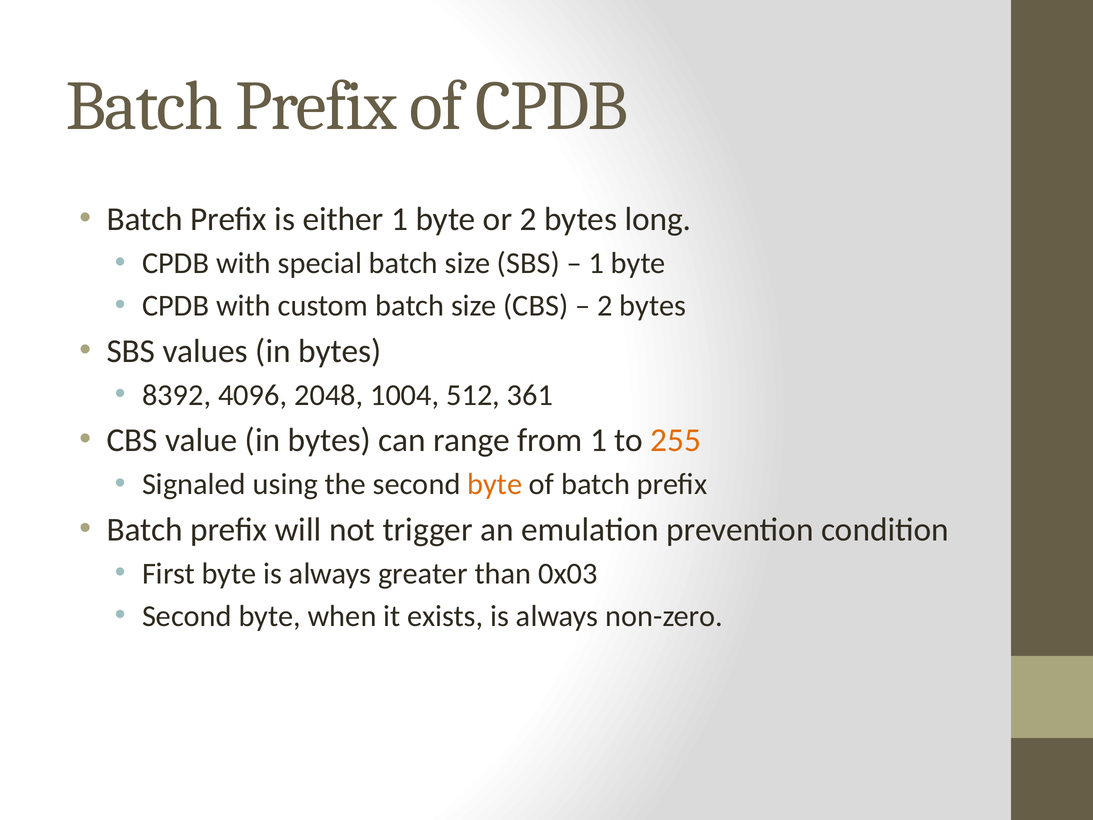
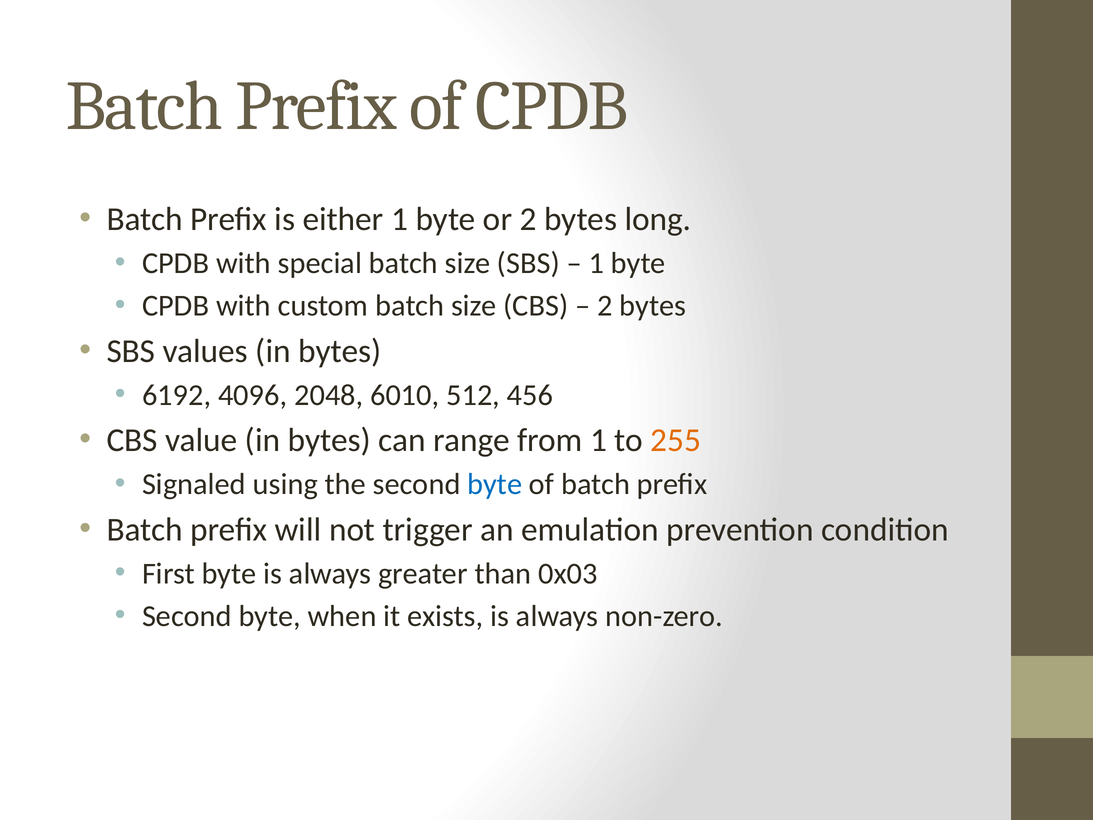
8392: 8392 -> 6192 (177, 395)
1004: 1004 -> 6010 (405, 395)
361: 361 -> 456 (530, 395)
byte colour: orange -> blue (495, 484)
